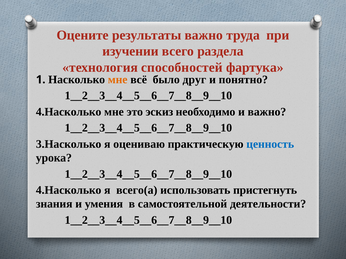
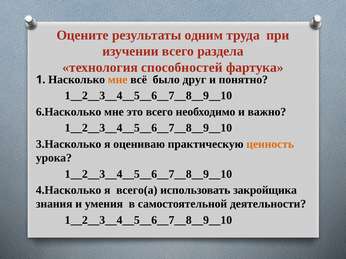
результаты важно: важно -> одним (204, 35)
4.Насколько: 4.Насколько -> 6.Насколько (69, 112)
это эскиз: эскиз -> всего (159, 112)
ценность colour: blue -> orange (270, 144)
пристегнуть: пристегнуть -> закройщика (265, 190)
